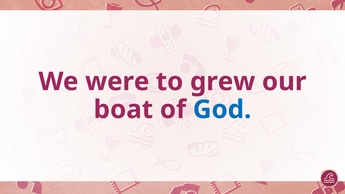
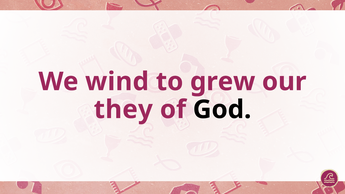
were: were -> wind (117, 82)
boat: boat -> they (123, 110)
God colour: blue -> black (222, 110)
